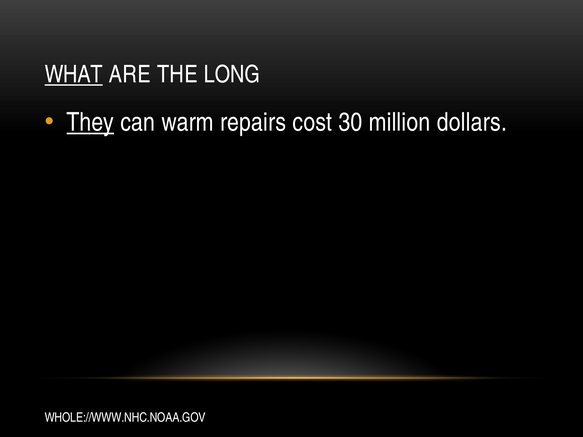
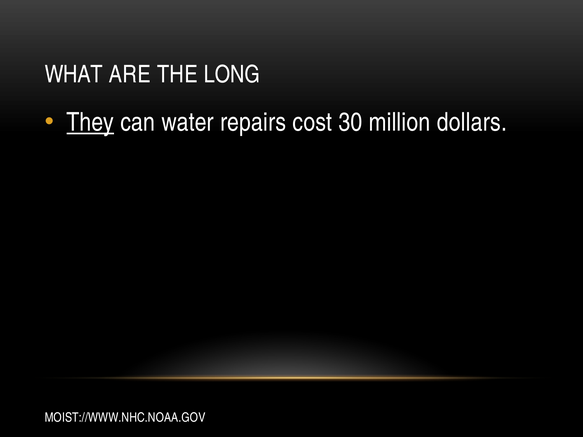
WHAT underline: present -> none (74, 75)
warm: warm -> water (188, 122)
WHOLE://WWW.NHC.NOAA.GOV: WHOLE://WWW.NHC.NOAA.GOV -> MOIST://WWW.NHC.NOAA.GOV (125, 418)
